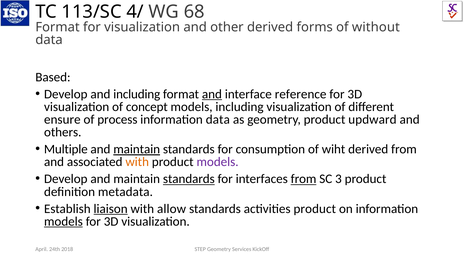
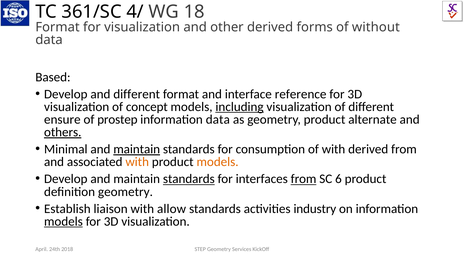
113/SC: 113/SC -> 361/SC (92, 12)
68: 68 -> 18 (194, 12)
and including: including -> different (137, 94)
and underline: present -> none (212, 94)
including underline: none -> present (240, 107)
process: process -> prostep (117, 120)
updward: updward -> alternate (373, 120)
others underline: none -> present (63, 132)
Multiple: Multiple -> Minimal (66, 149)
of wiht: wiht -> with (334, 149)
models colour: purple -> orange (218, 162)
3: 3 -> 6 (338, 179)
definition metadata: metadata -> geometry (125, 192)
liaison underline: present -> none (111, 209)
activities product: product -> industry (315, 209)
